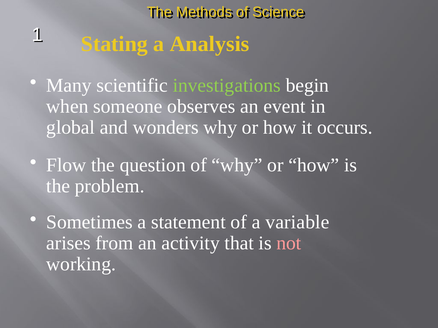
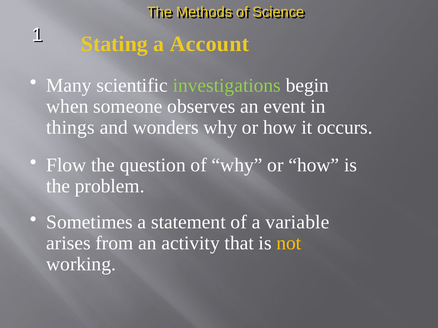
Analysis: Analysis -> Account (209, 44)
global: global -> things (70, 128)
not colour: pink -> yellow (289, 244)
